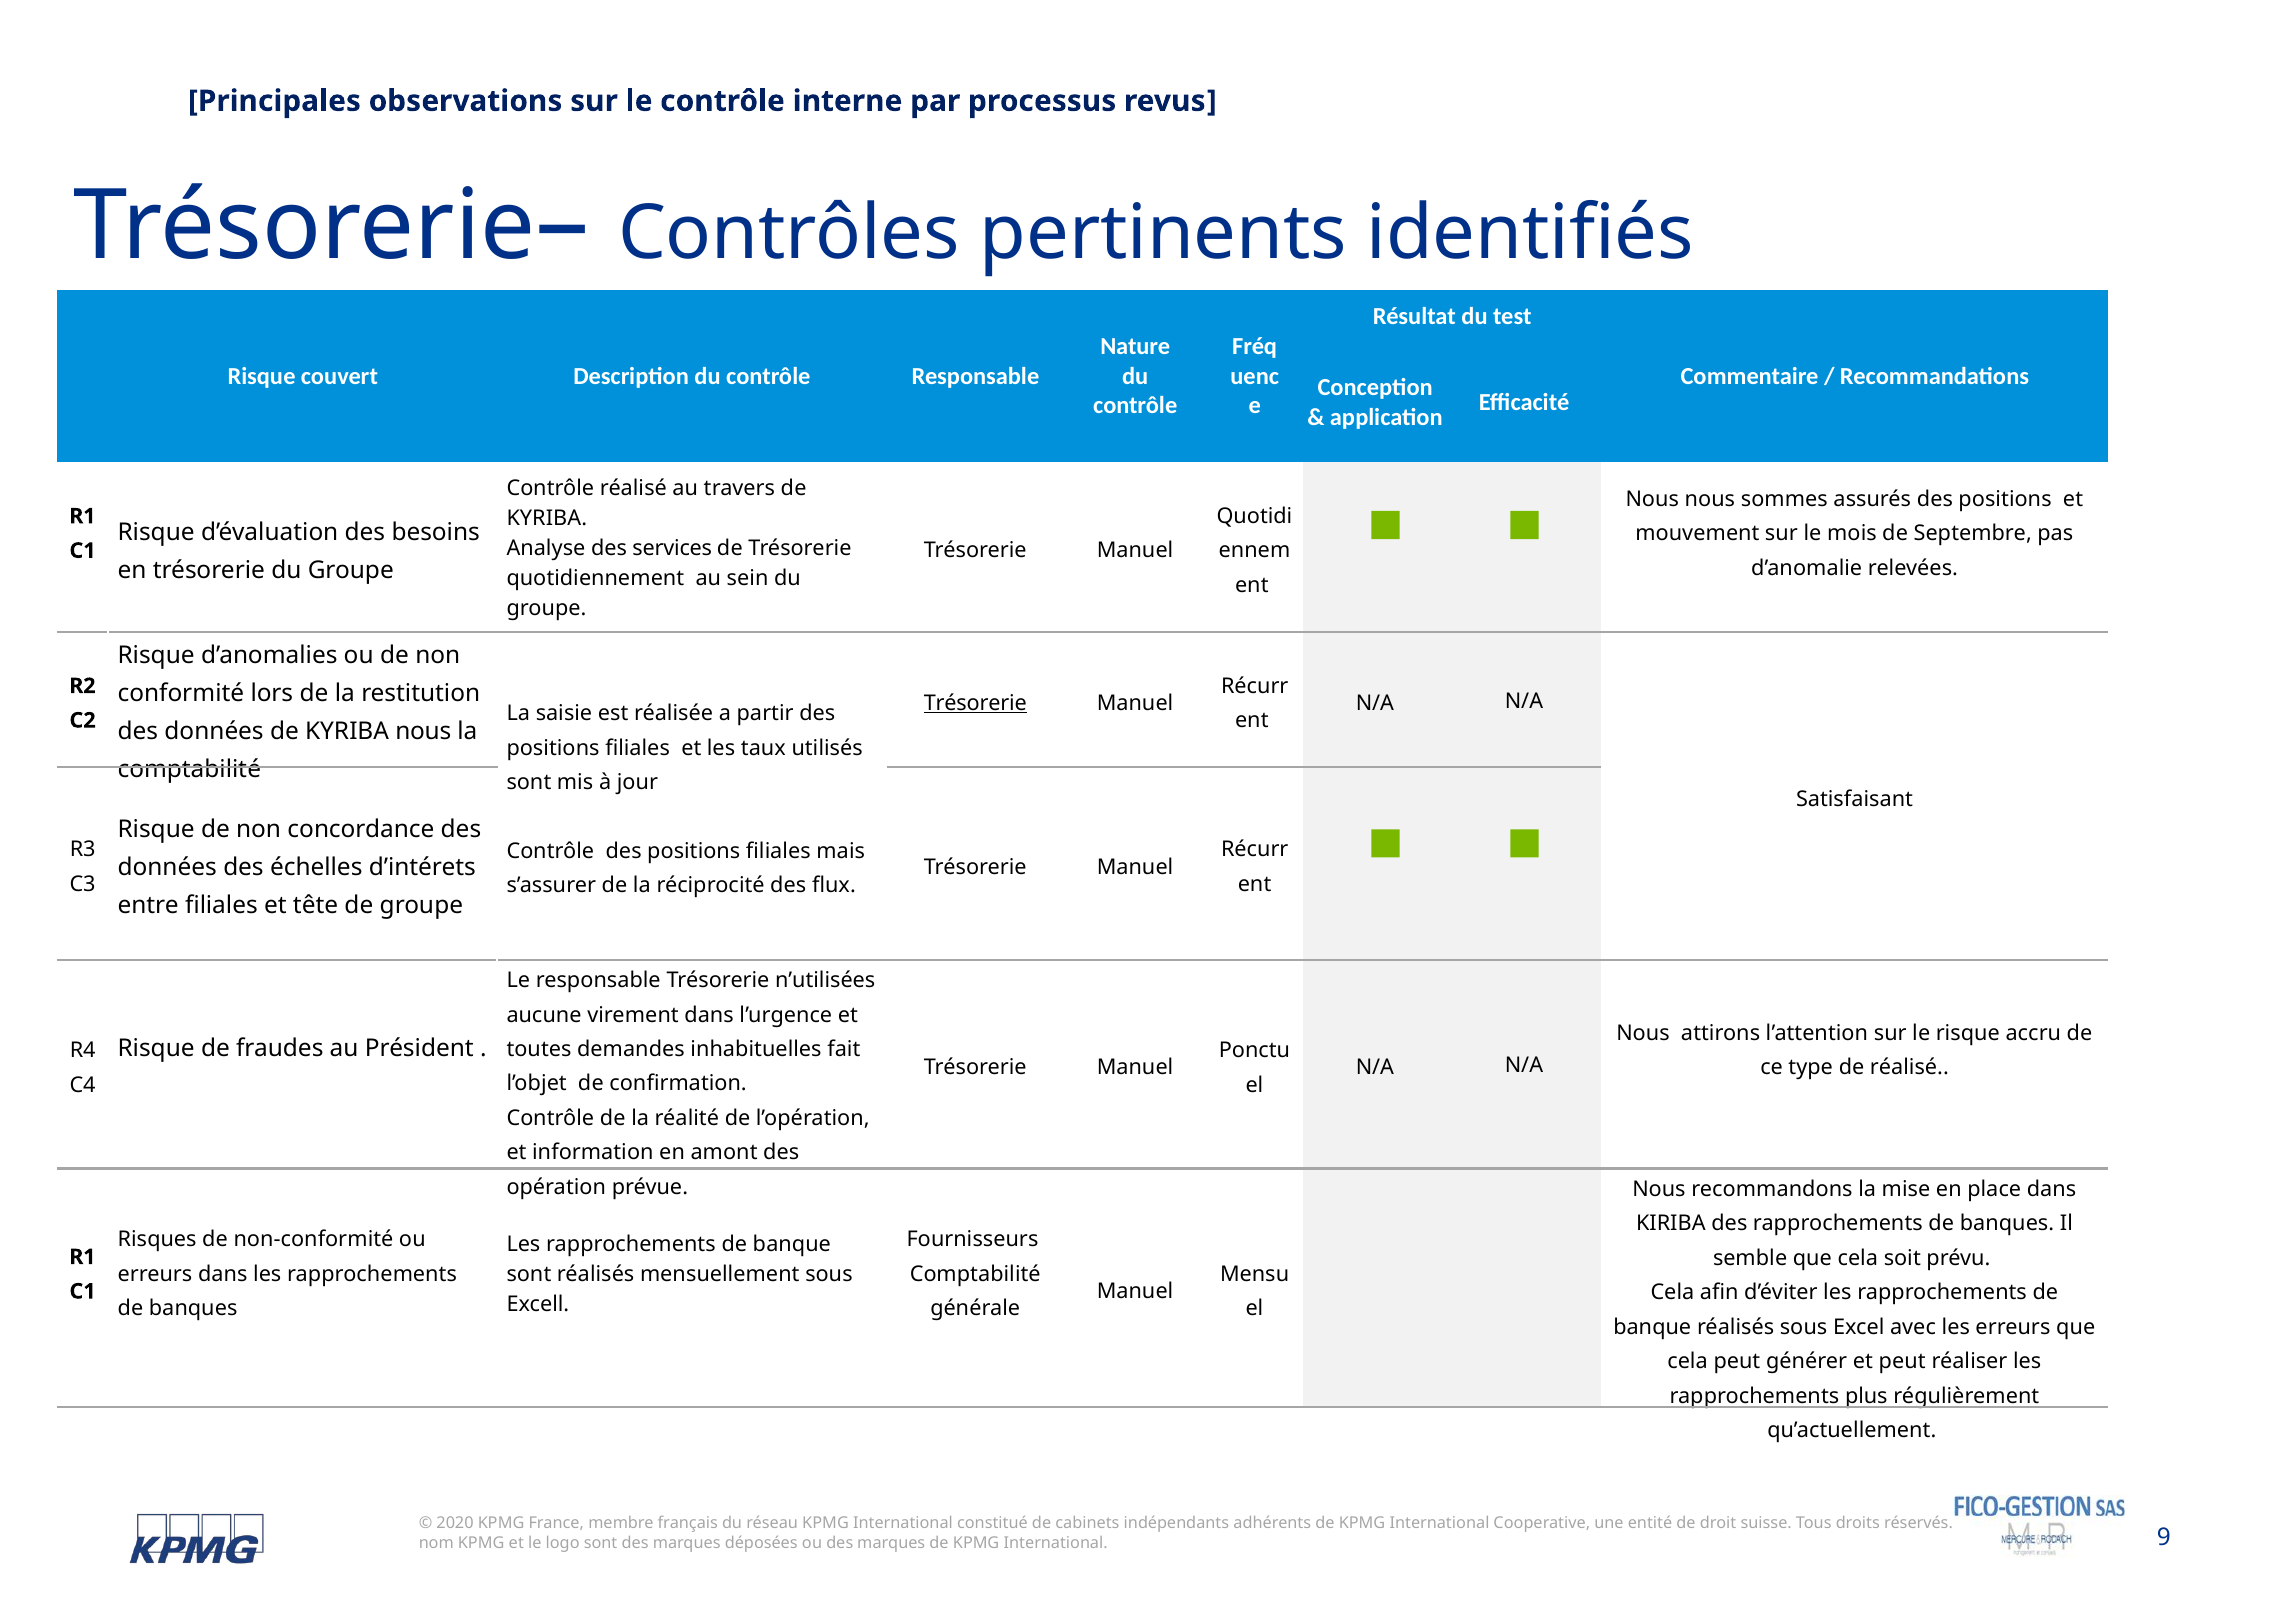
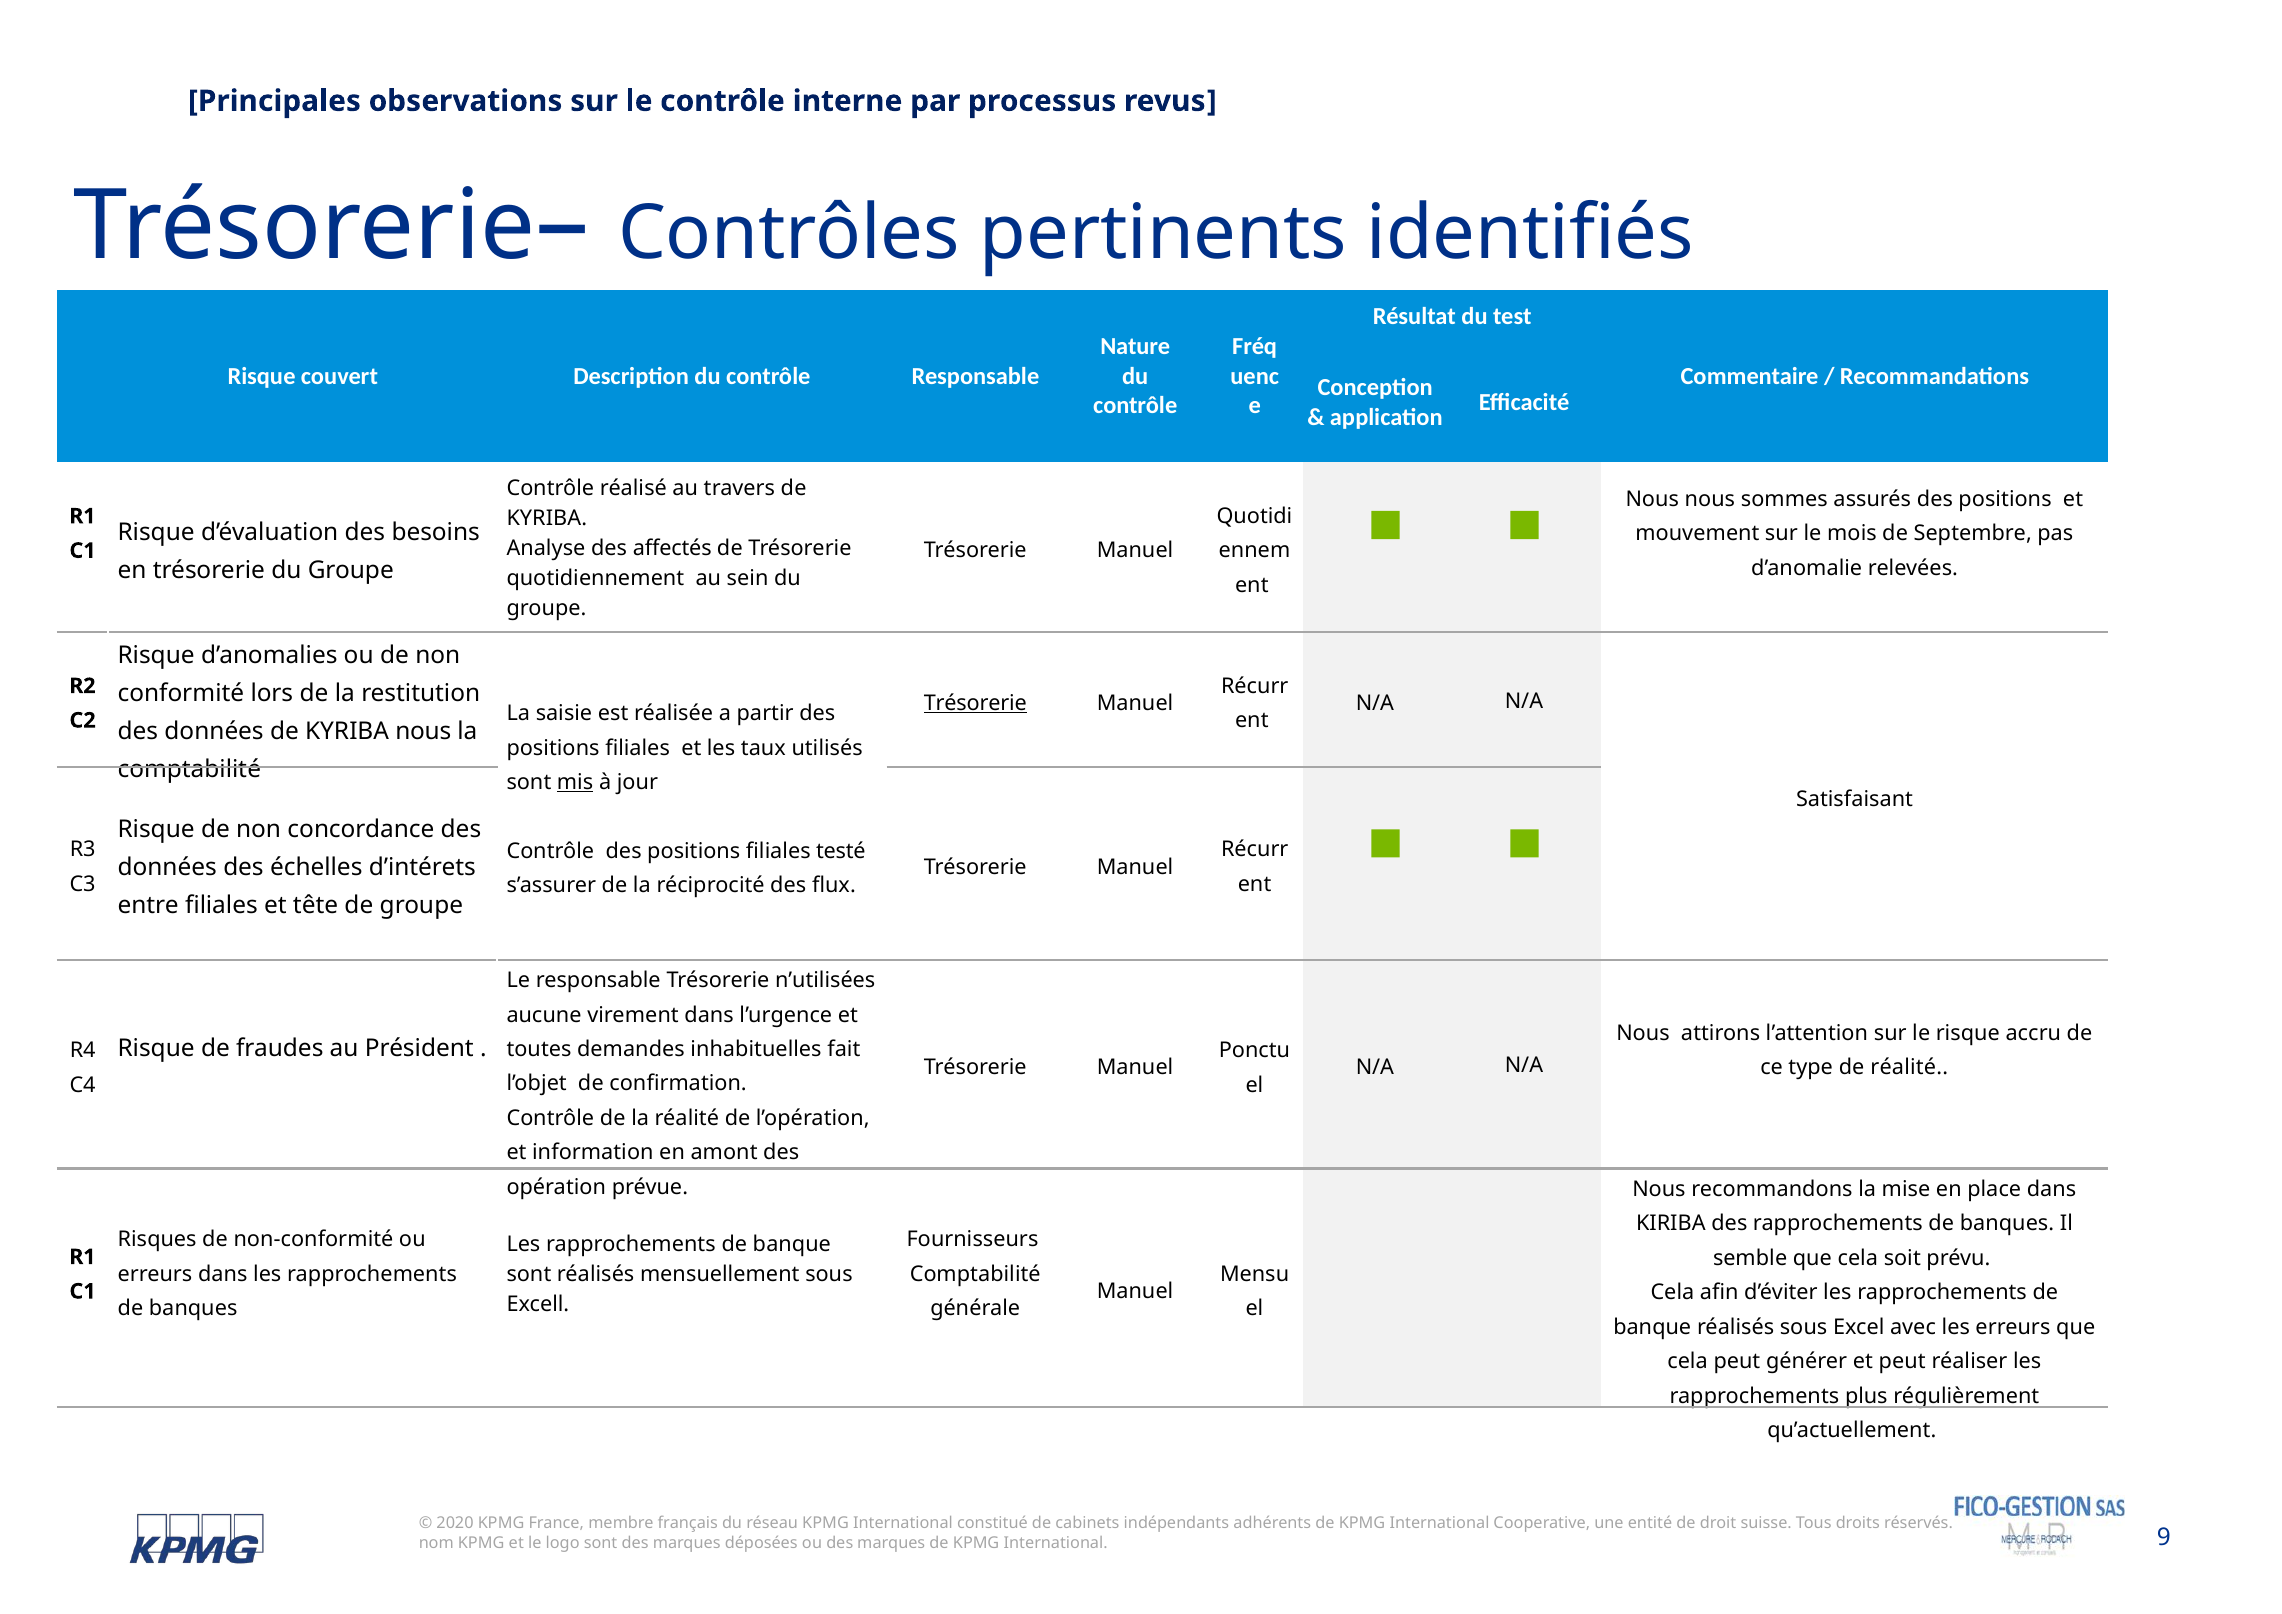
services: services -> affectés (672, 548)
mis underline: none -> present (575, 782)
mais: mais -> testé (841, 851)
de réalisé: réalisé -> réalité (1909, 1067)
